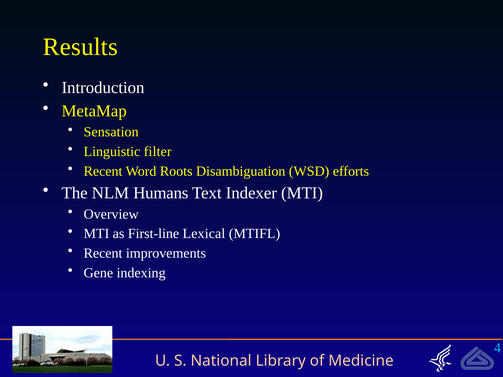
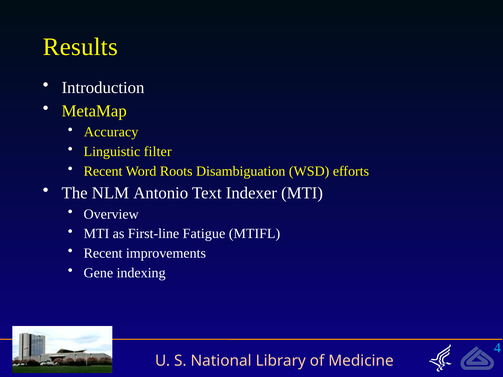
Sensation: Sensation -> Accuracy (111, 132)
Humans: Humans -> Antonio (161, 193)
Lexical: Lexical -> Fatigue (204, 234)
